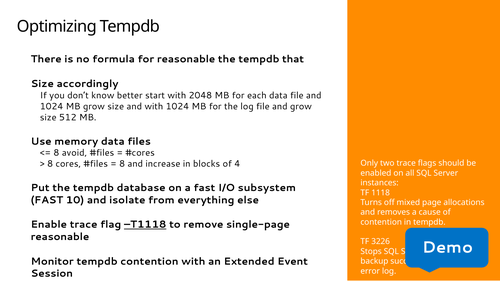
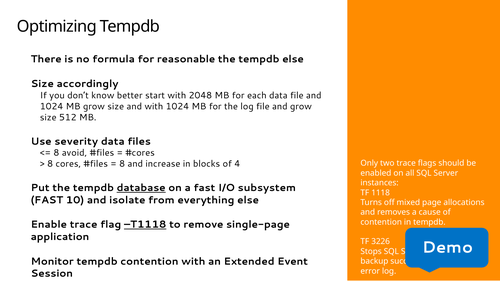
tempdb that: that -> else (293, 59)
memory: memory -> severity (76, 141)
database underline: none -> present (141, 188)
reasonable: reasonable -> application (60, 237)
